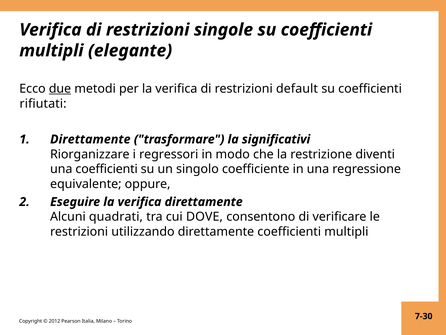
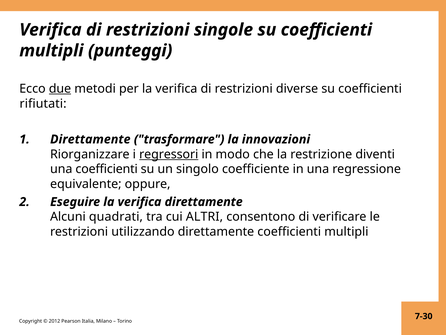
elegante: elegante -> punteggi (130, 51)
default: default -> diverse (297, 89)
significativi: significativi -> innovazioni (276, 139)
regressori underline: none -> present (169, 154)
DOVE: DOVE -> ALTRI (204, 216)
